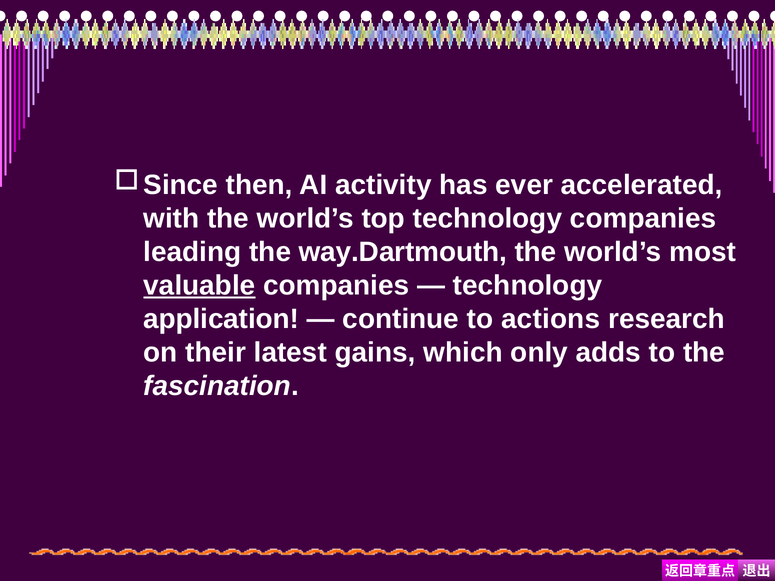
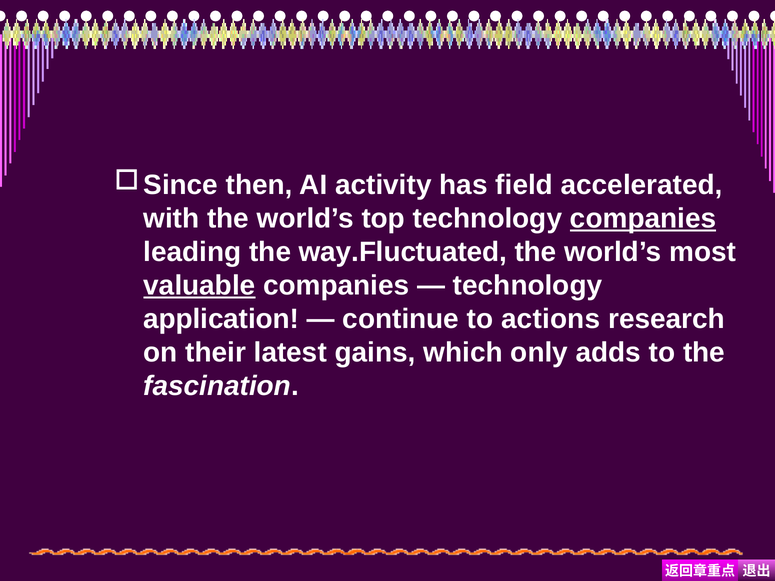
ever: ever -> field (524, 185)
companies underline: none -> present (643, 219)
way.Dartmouth: way.Dartmouth -> way.Fluctuated (403, 252)
